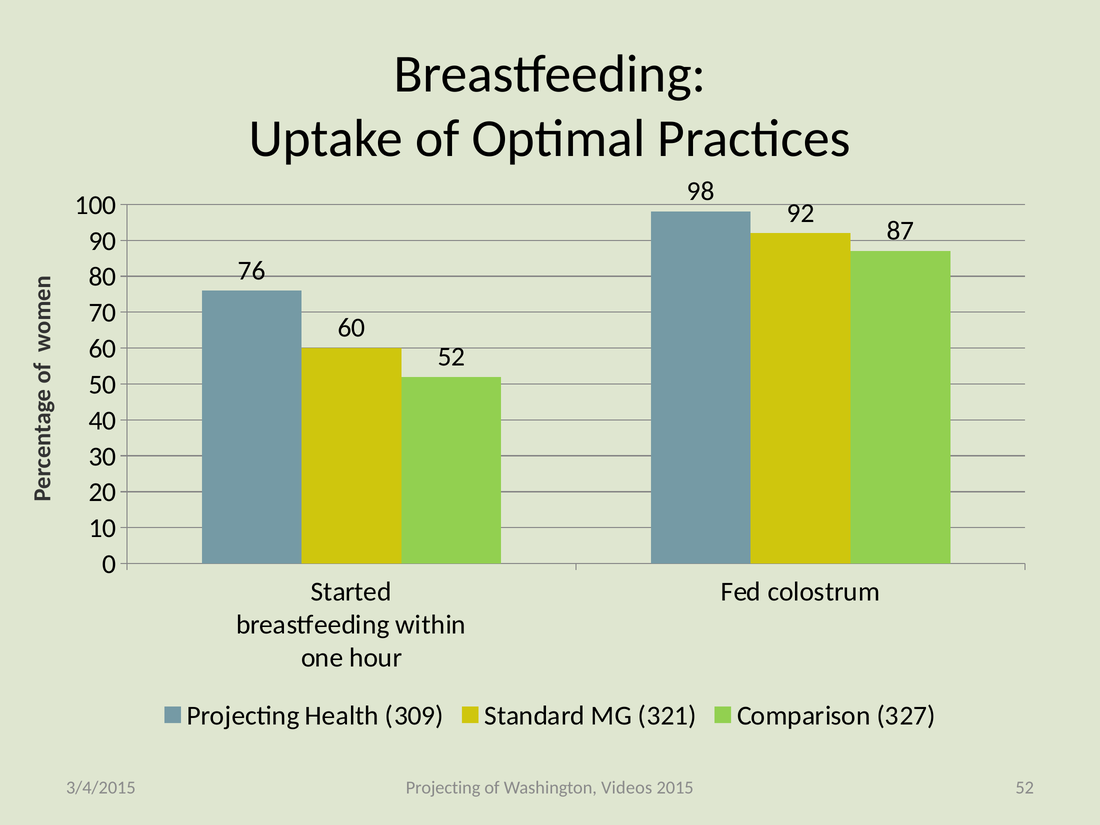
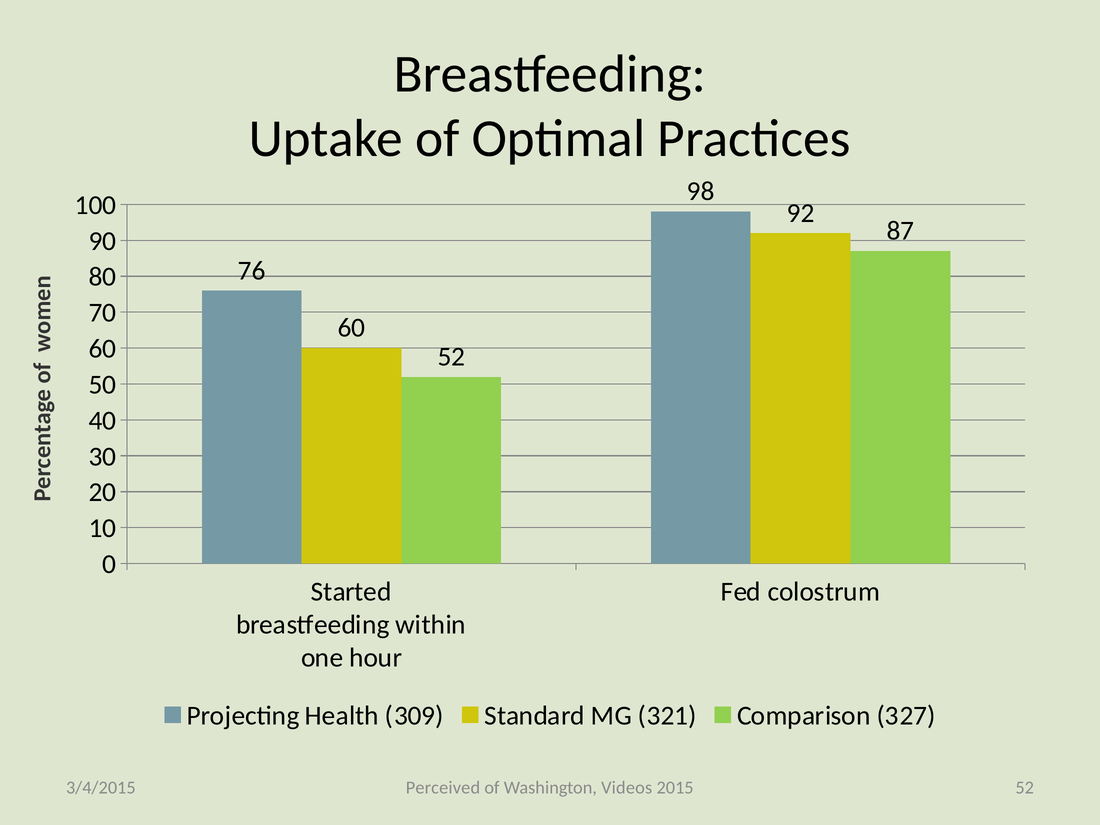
Projecting: Projecting -> Perceived (443, 788)
